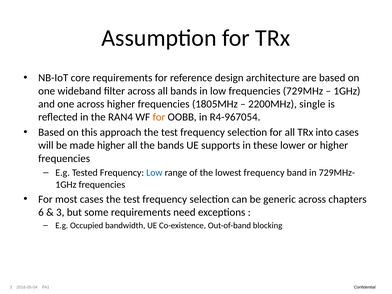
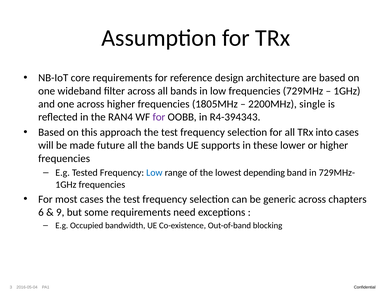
for colour: orange -> purple (159, 117)
R4-967054: R4-967054 -> R4-394343 (235, 117)
made higher: higher -> future (111, 145)
lowest frequency: frequency -> depending (264, 173)
3: 3 -> 9 (60, 212)
